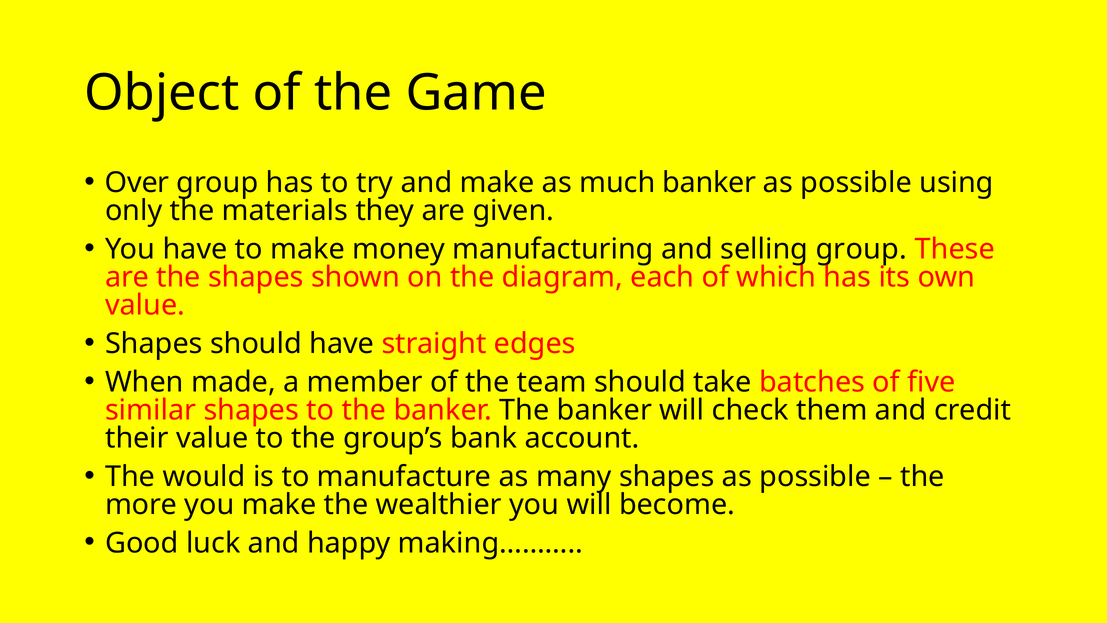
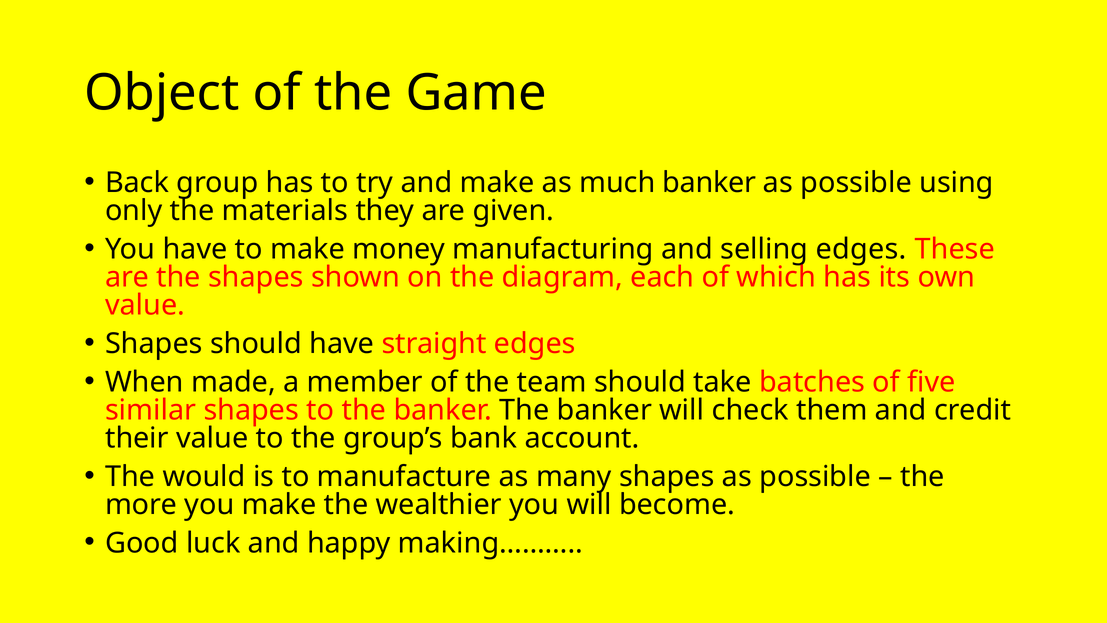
Over: Over -> Back (137, 183)
selling group: group -> edges (861, 249)
